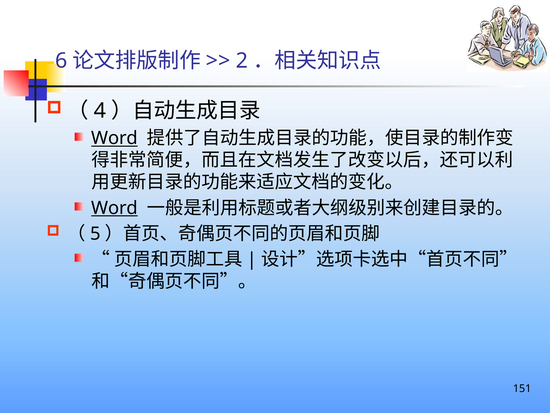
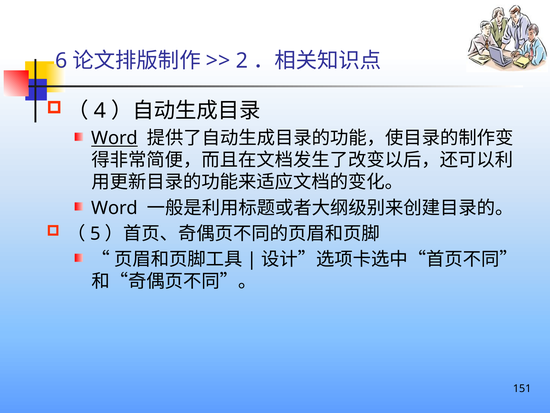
Word underline: present -> none (115, 208)
